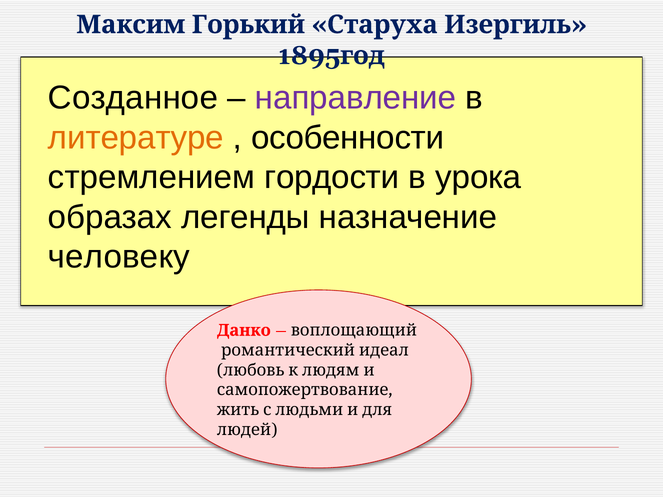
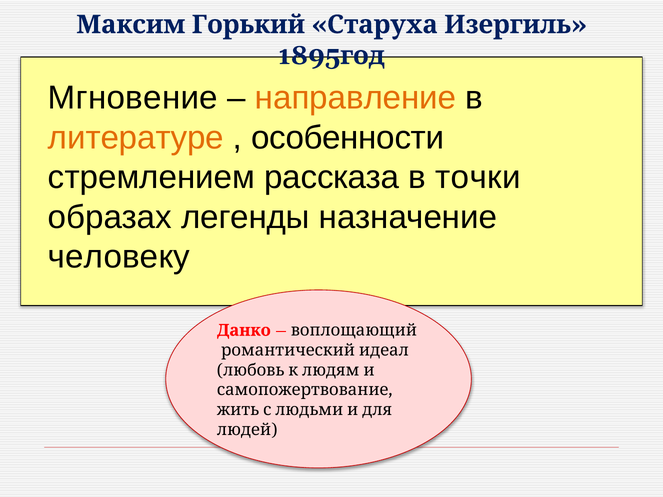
Созданное: Созданное -> Мгновение (133, 98)
направление colour: purple -> orange (356, 98)
гордости: гордости -> рассказа (332, 178)
урока: урока -> точки (478, 178)
